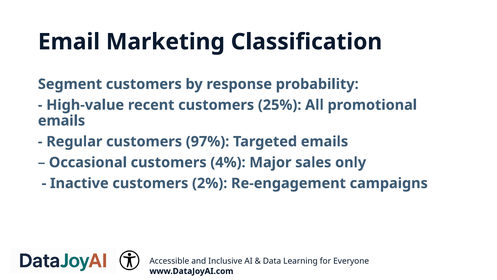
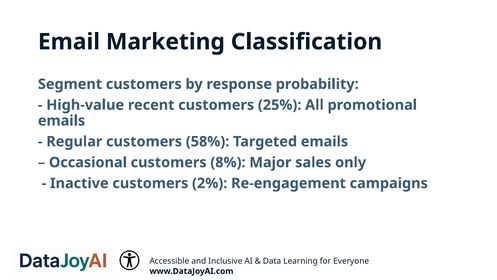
97%: 97% -> 58% (208, 141)
4%: 4% -> 8% (228, 162)
